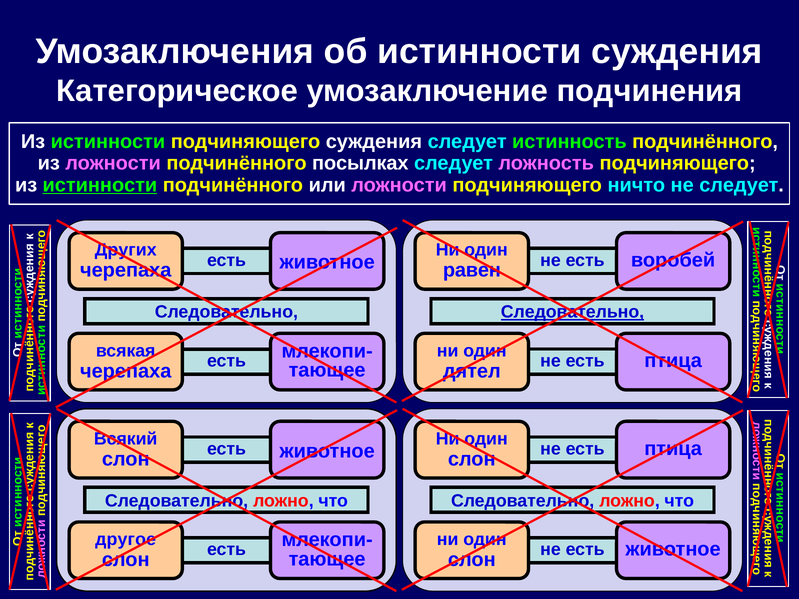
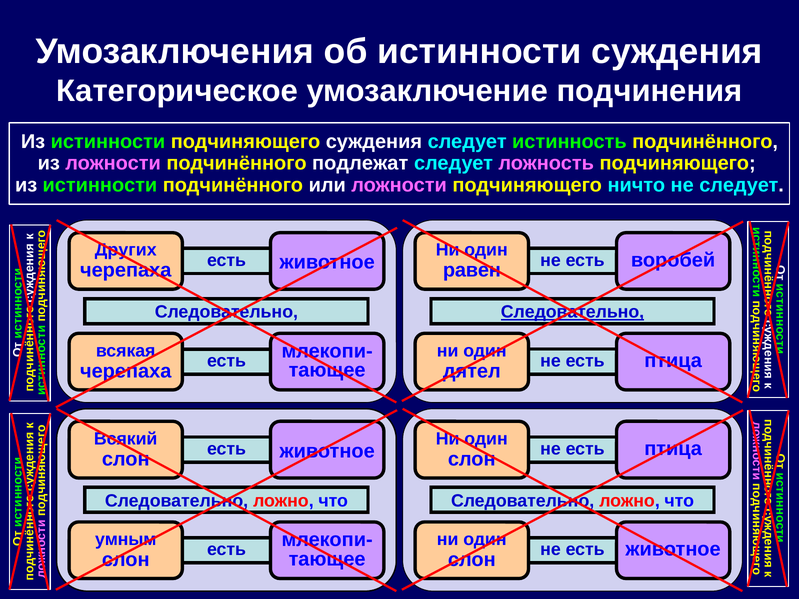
посылках: посылках -> подлежат (360, 163)
истинности underline: present -> none (100, 185)
другое: другое -> умным (126, 540)
